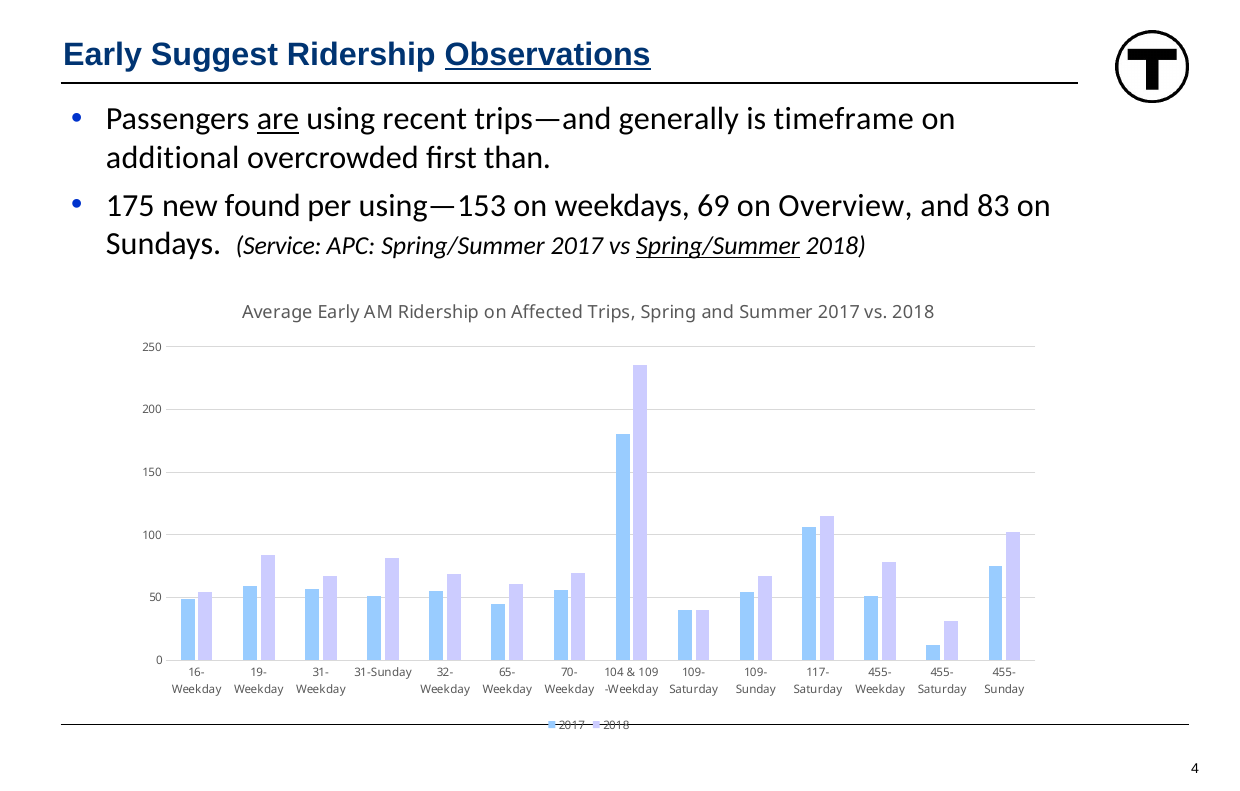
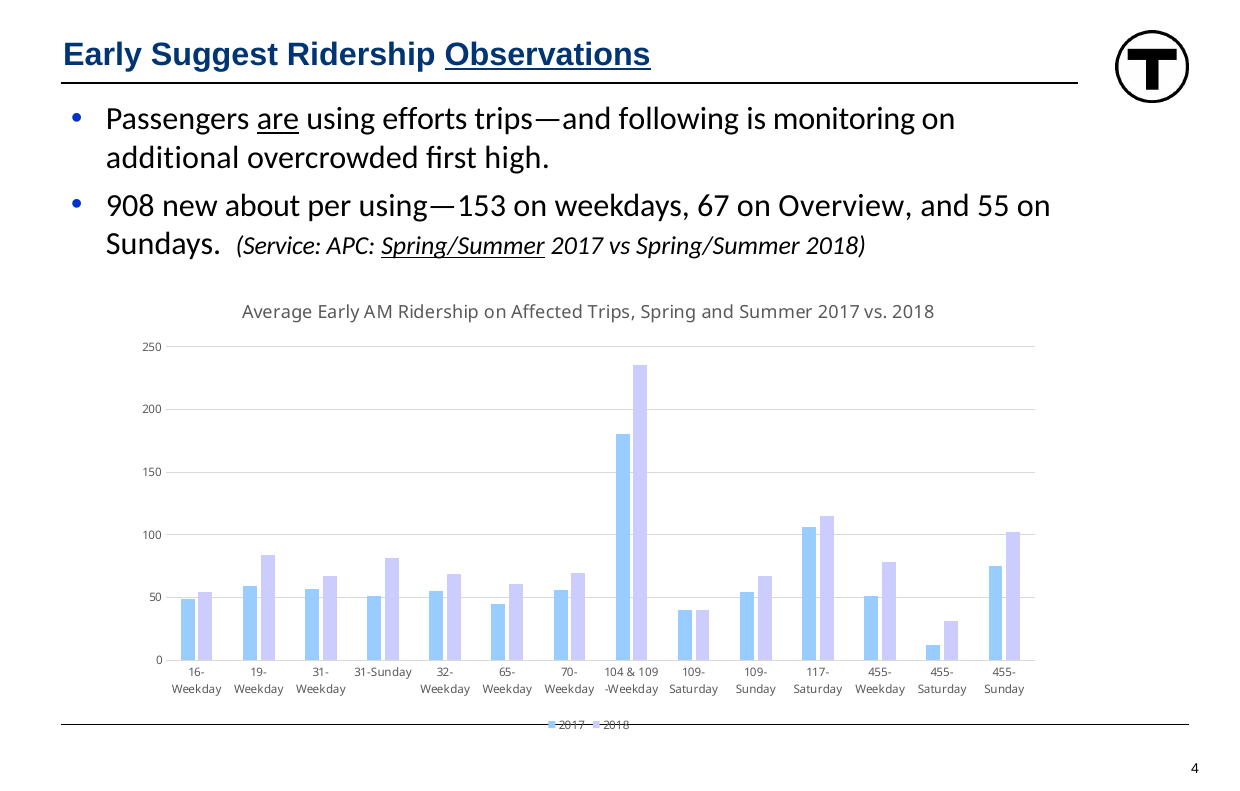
recent: recent -> efforts (425, 119)
generally: generally -> following (679, 119)
timeframe: timeframe -> monitoring (844, 119)
than: than -> high (517, 158)
175: 175 -> 908 (130, 205)
found: found -> about (263, 205)
69: 69 -> 67 (713, 205)
83: 83 -> 55 (993, 205)
Spring/Summer underline: none -> present (463, 246)
Spring/Summer underline: present -> none (718, 246)
